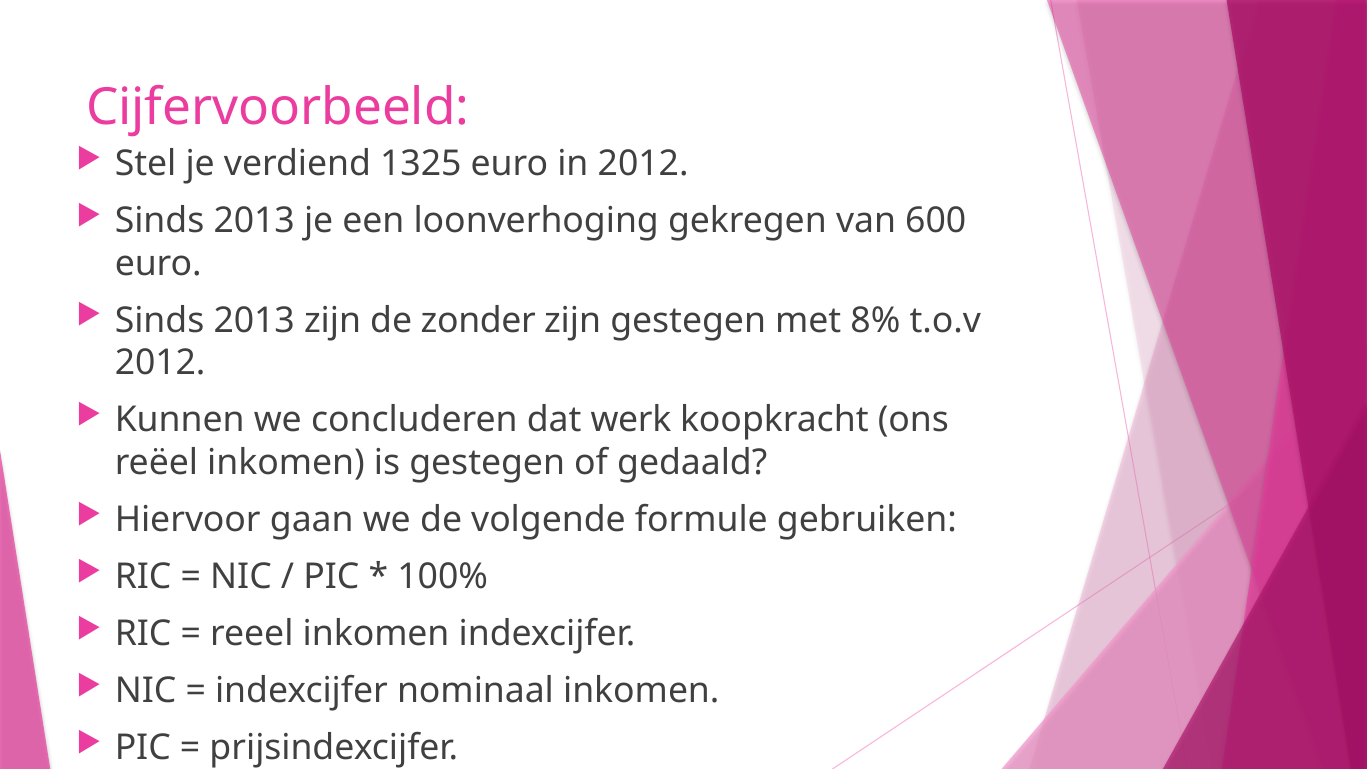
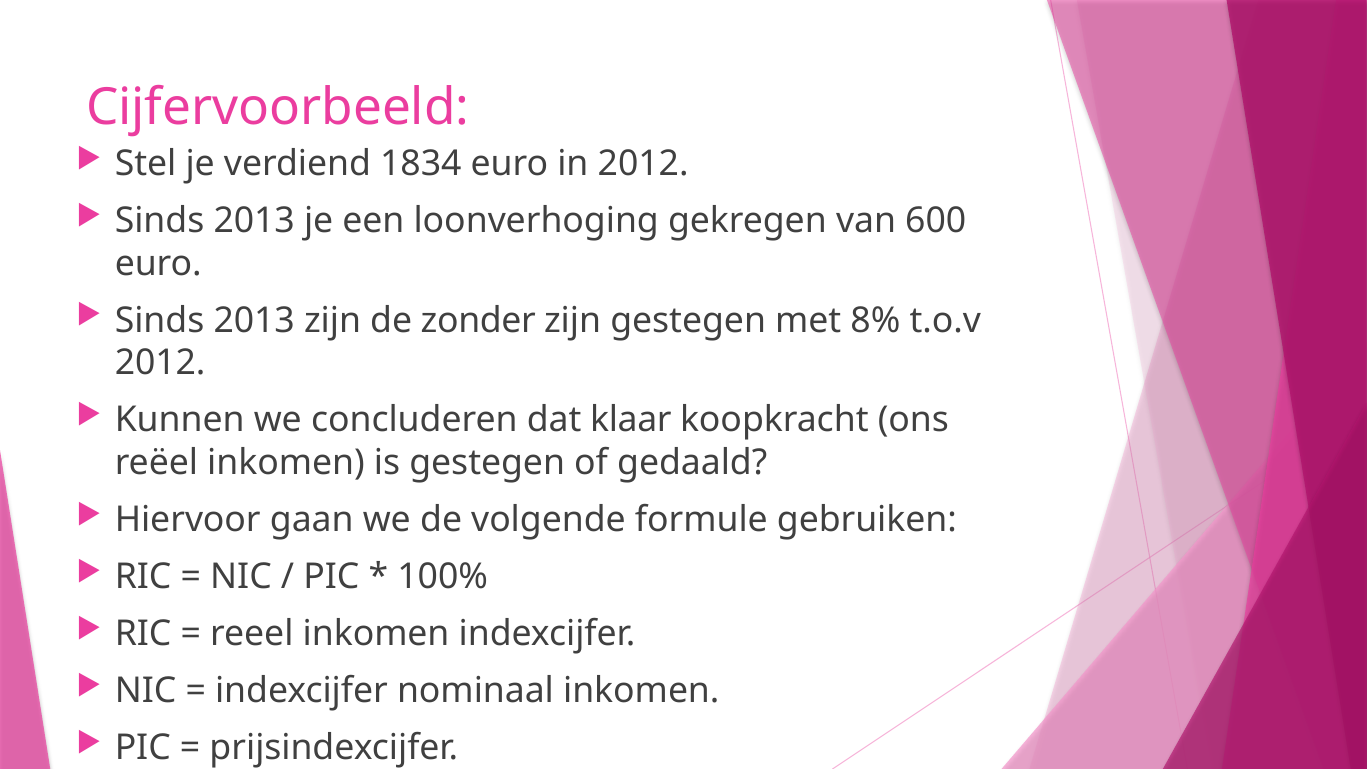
1325: 1325 -> 1834 (421, 164)
werk: werk -> klaar (631, 420)
